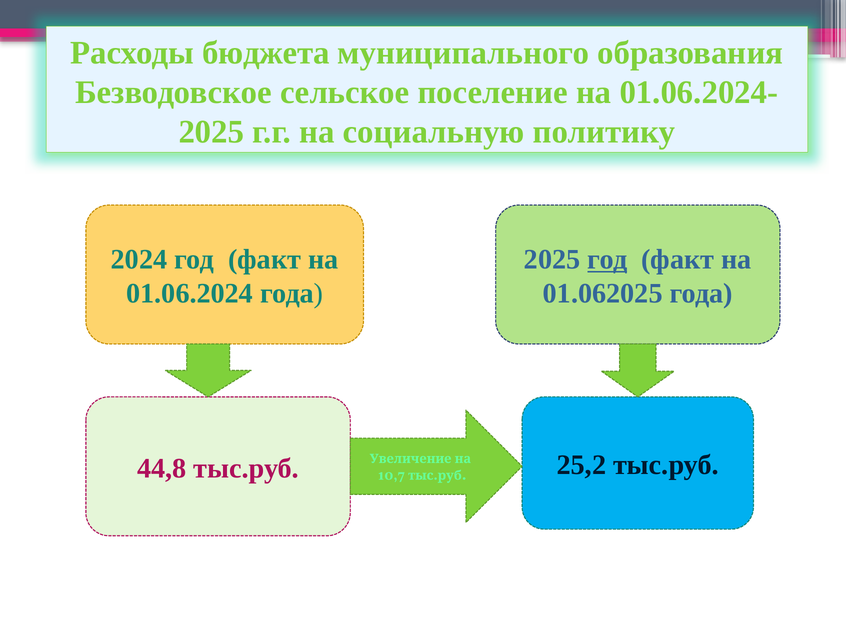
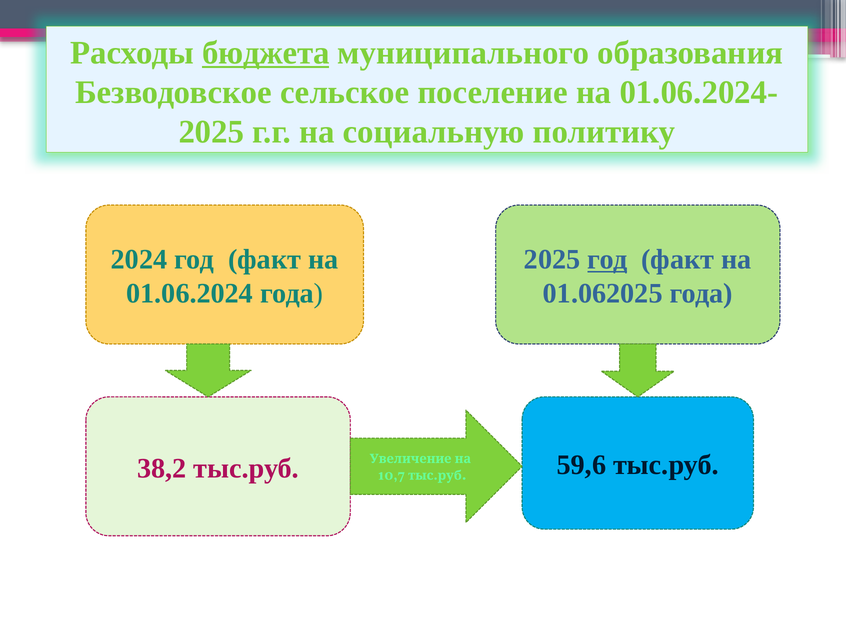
бюджета underline: none -> present (266, 53)
44,8: 44,8 -> 38,2 (162, 468)
25,2: 25,2 -> 59,6 (581, 465)
